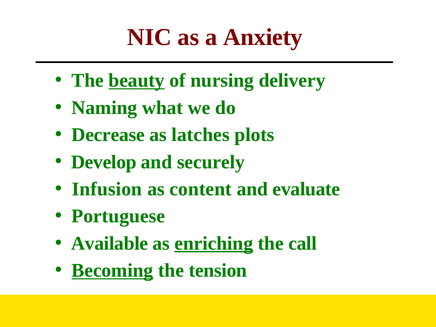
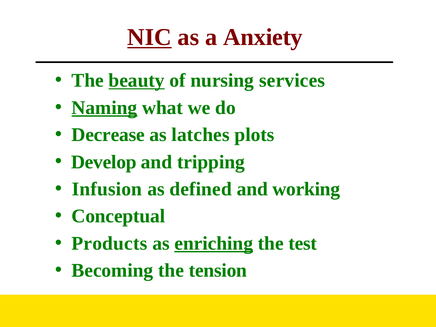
NIC underline: none -> present (149, 37)
delivery: delivery -> services (292, 81)
Naming underline: none -> present (104, 108)
securely: securely -> tripping (211, 162)
content: content -> defined (201, 189)
evaluate: evaluate -> working (306, 189)
Portuguese: Portuguese -> Conceptual (118, 216)
Available: Available -> Products (109, 243)
call: call -> test (303, 243)
Becoming underline: present -> none (112, 270)
